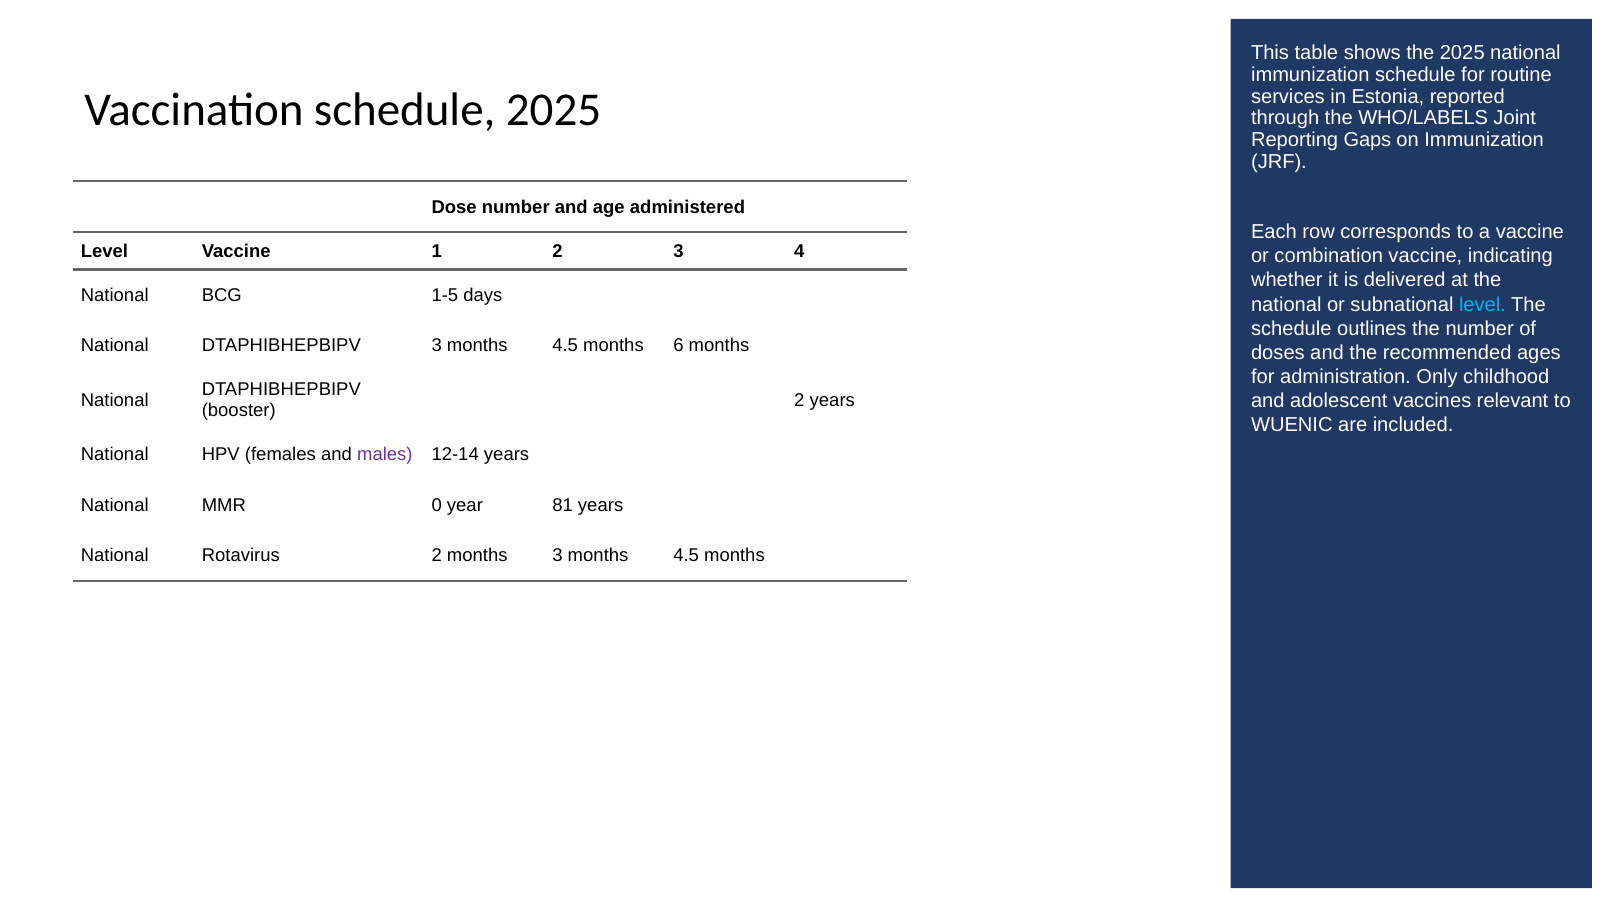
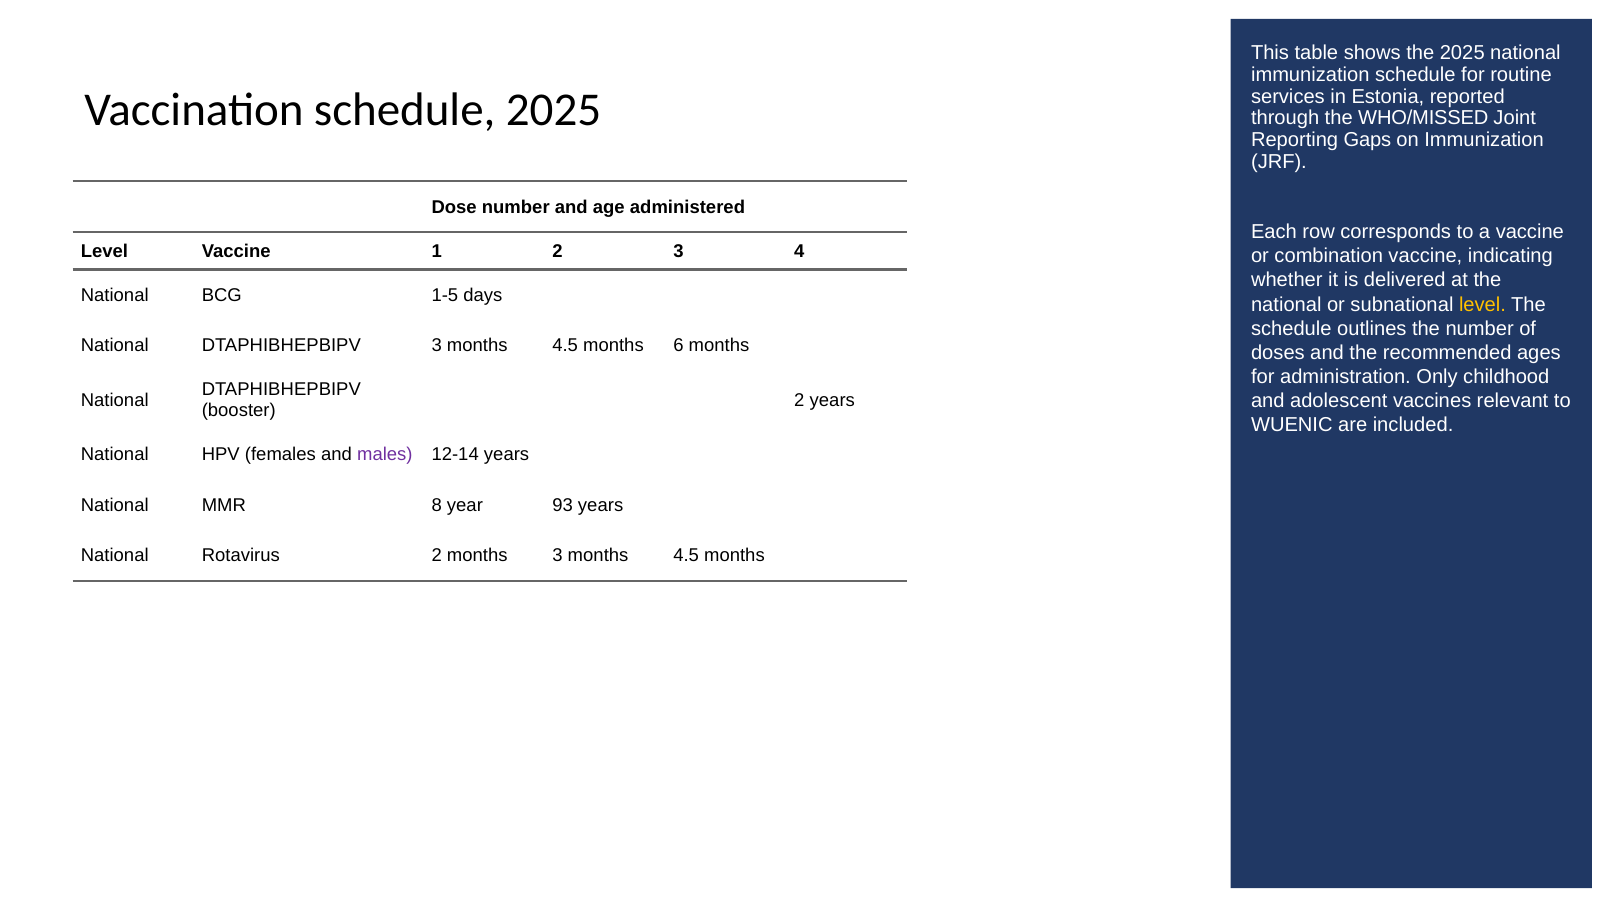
WHO/LABELS: WHO/LABELS -> WHO/MISSED (1423, 118)
level colour: light blue -> yellow (1482, 304)
0: 0 -> 8 (437, 505)
81: 81 -> 93 (563, 505)
